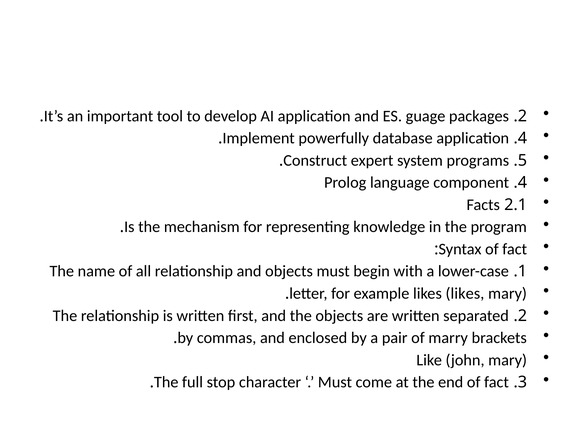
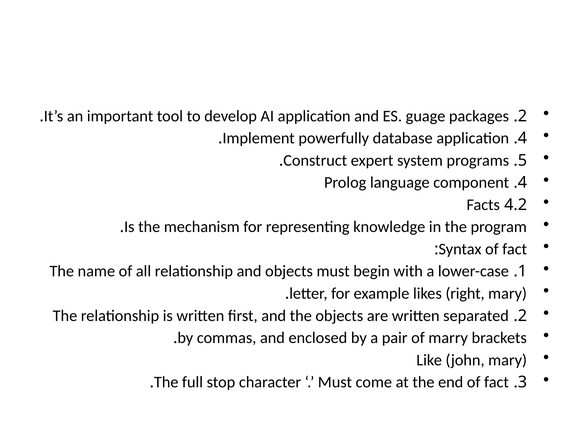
2.1: 2.1 -> 4.2 (516, 205)
likes likes: likes -> right (465, 293)
